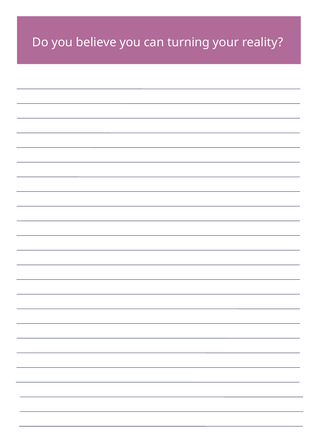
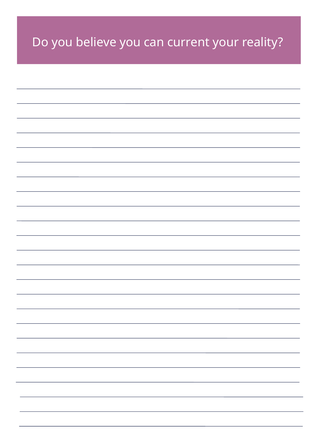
turning: turning -> current (188, 42)
